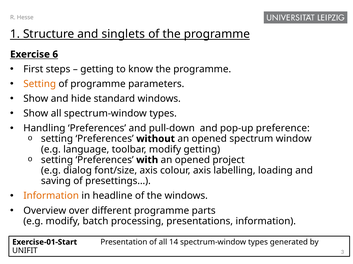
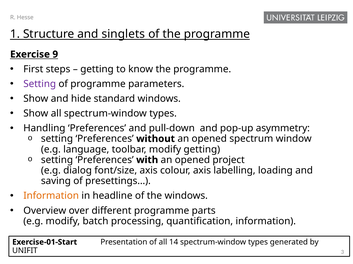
6: 6 -> 9 (55, 54)
Setting colour: orange -> purple (40, 84)
preference: preference -> asymmetry (283, 129)
presentations: presentations -> quantification (200, 222)
